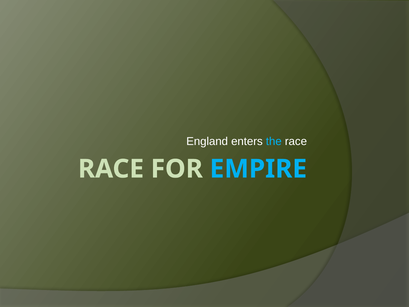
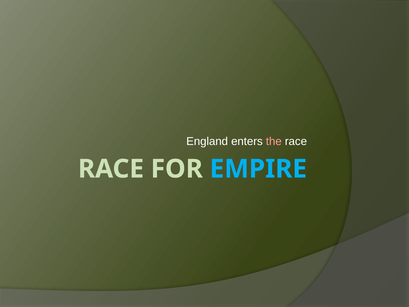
the colour: light blue -> pink (274, 141)
